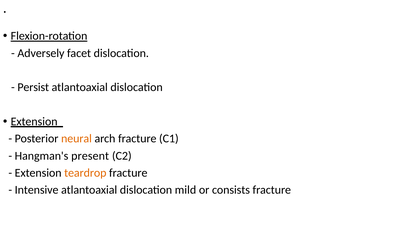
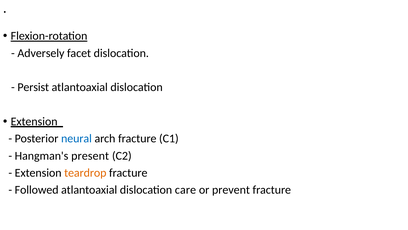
neural colour: orange -> blue (76, 138)
Intensive: Intensive -> Followed (37, 190)
mild: mild -> care (185, 190)
consists: consists -> prevent (231, 190)
